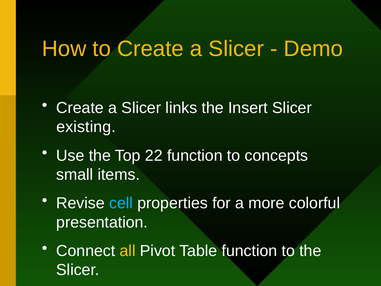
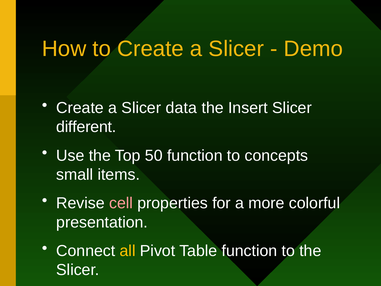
links: links -> data (181, 108)
existing: existing -> different (86, 127)
22: 22 -> 50 (154, 155)
cell colour: light blue -> pink (121, 203)
